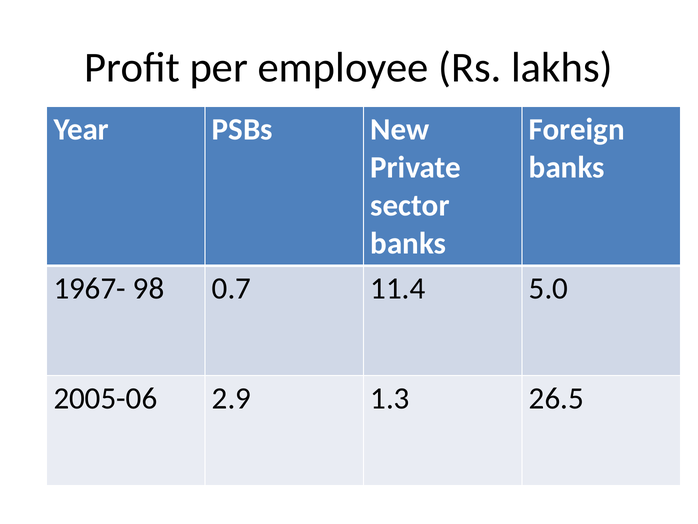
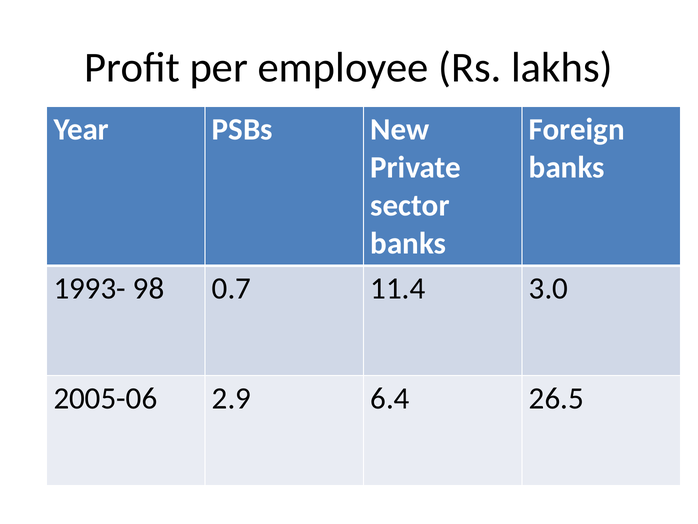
1967-: 1967- -> 1993- (90, 288)
5.0: 5.0 -> 3.0 (549, 288)
1.3: 1.3 -> 6.4 (390, 398)
